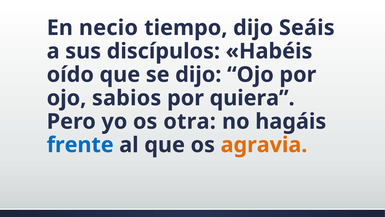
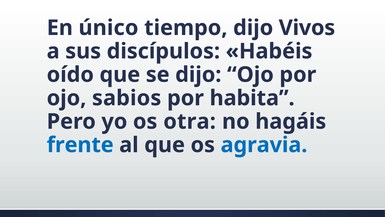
necio: necio -> único (108, 28)
Seáis: Seáis -> Vivos (307, 28)
quiera: quiera -> habita (252, 98)
agravia colour: orange -> blue (264, 145)
